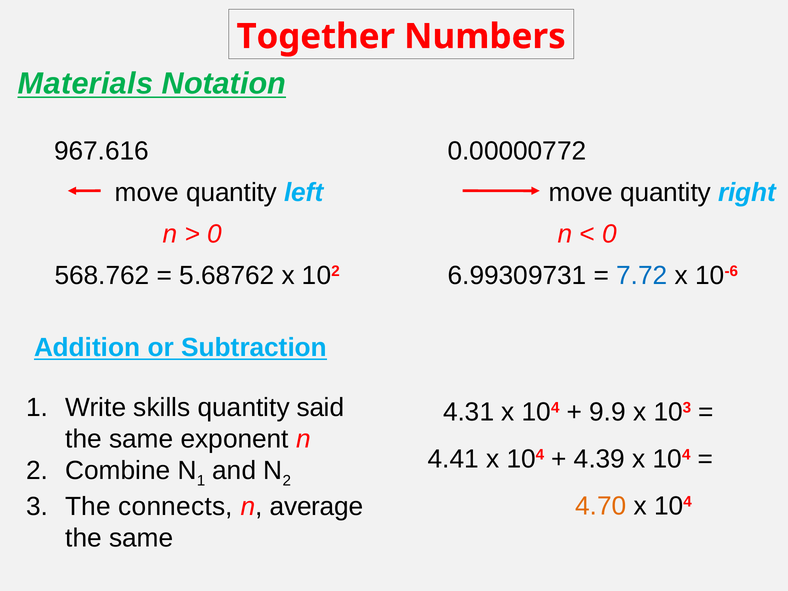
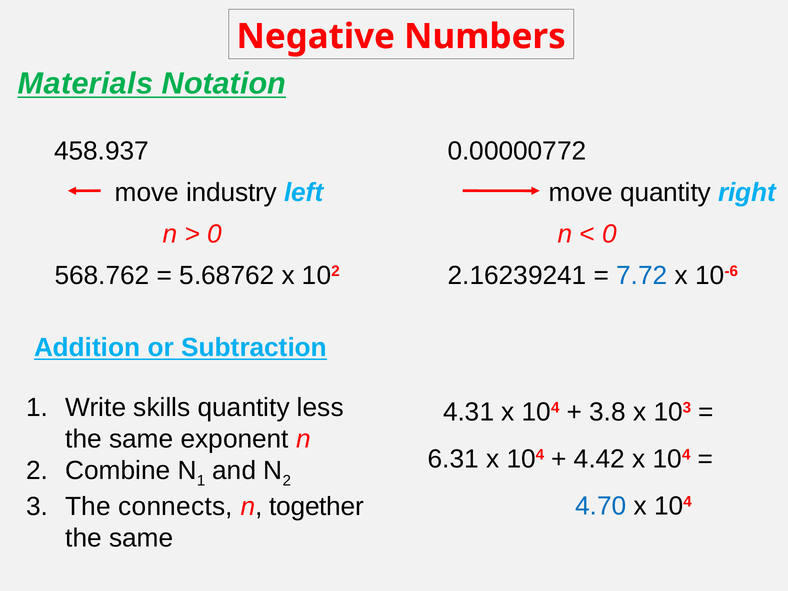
Together: Together -> Negative (316, 37)
967.616: 967.616 -> 458.937 (101, 151)
quantity: quantity -> industry (232, 192)
6.99309731: 6.99309731 -> 2.16239241 (517, 276)
said: said -> less (320, 408)
9.9: 9.9 -> 3.8 (607, 412)
4.41: 4.41 -> 6.31 (453, 459)
4.39: 4.39 -> 4.42 (599, 459)
4.70 colour: orange -> blue (601, 506)
average: average -> together (317, 507)
